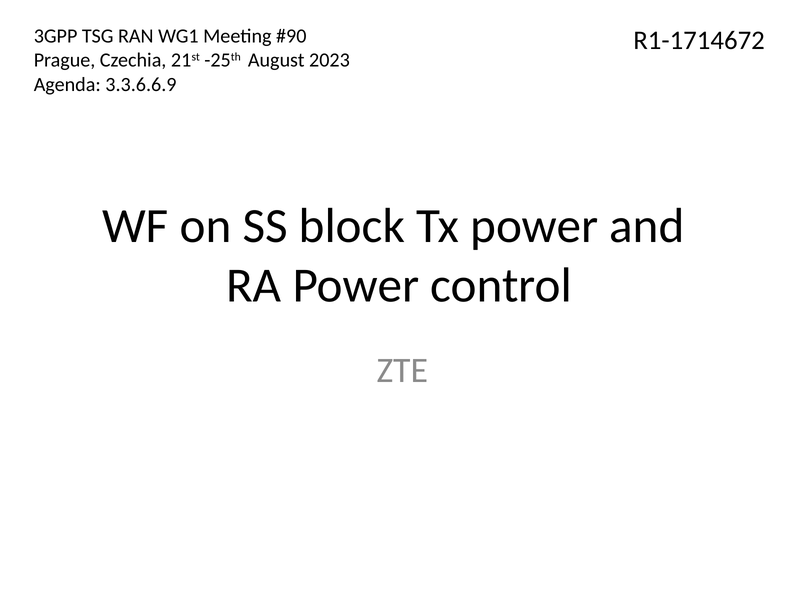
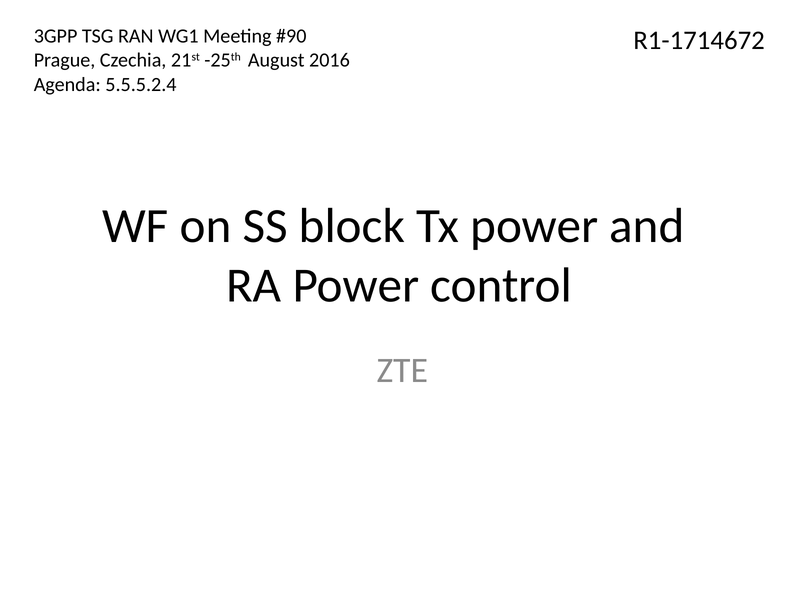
2023: 2023 -> 2016 (329, 60)
3.3.6.6.9: 3.3.6.6.9 -> 5.5.5.2.4 (141, 84)
